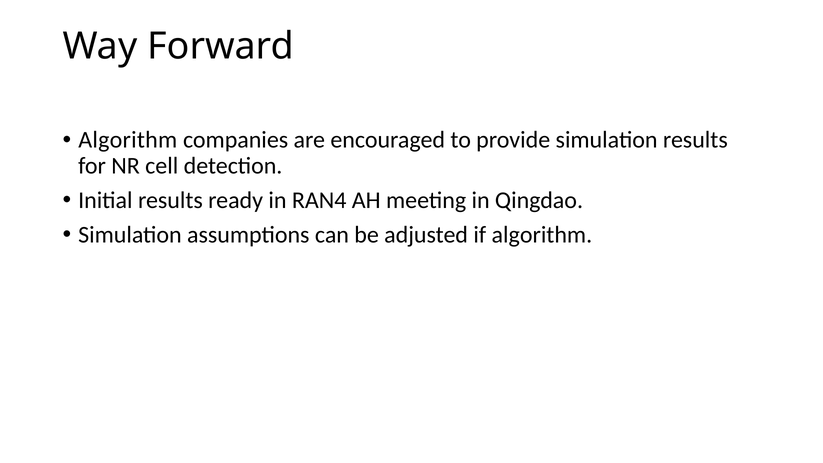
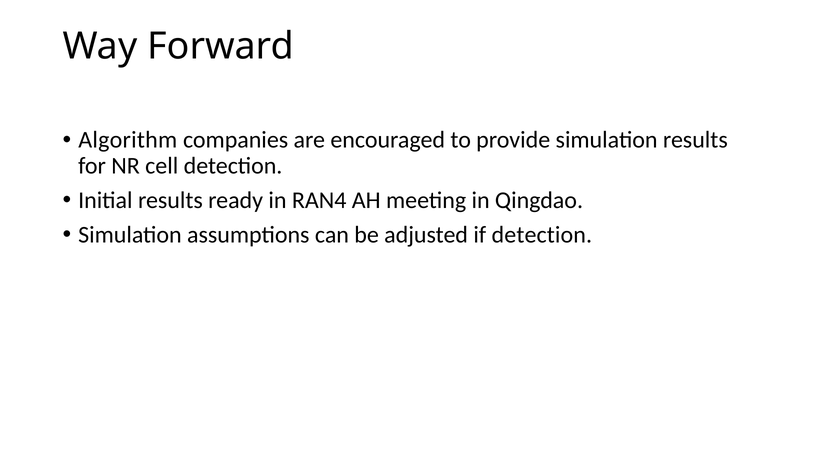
if algorithm: algorithm -> detection (542, 235)
